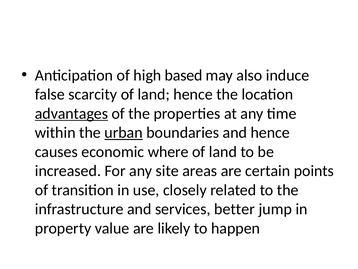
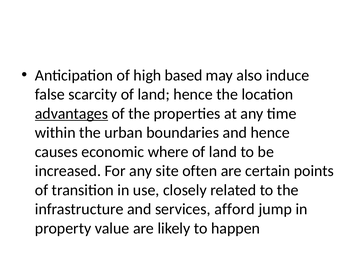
urban underline: present -> none (124, 132)
areas: areas -> often (200, 171)
better: better -> afford (234, 209)
